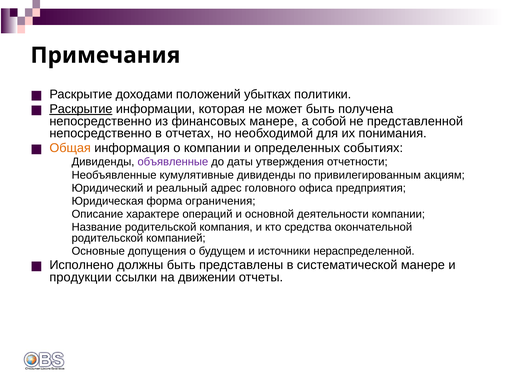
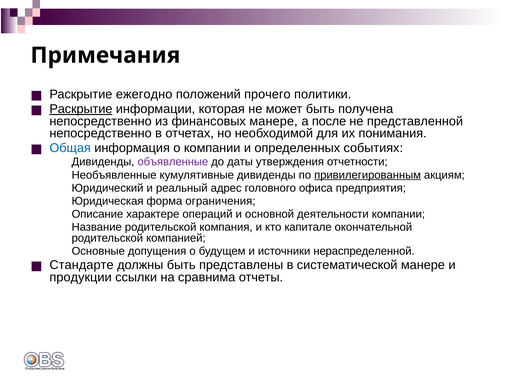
доходами: доходами -> ежегодно (144, 94)
убытках: убытках -> прочего (267, 94)
собой: собой -> после (329, 121)
Общая colour: orange -> blue (70, 148)
привилегированным underline: none -> present (368, 175)
средства: средства -> капитале (308, 227)
Исполнено: Исполнено -> Стандарте (82, 265)
движении: движении -> сравнима (207, 277)
